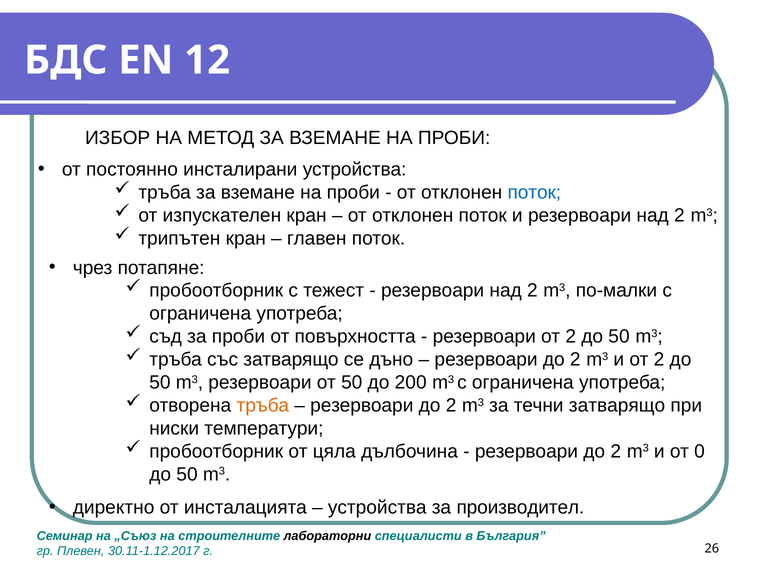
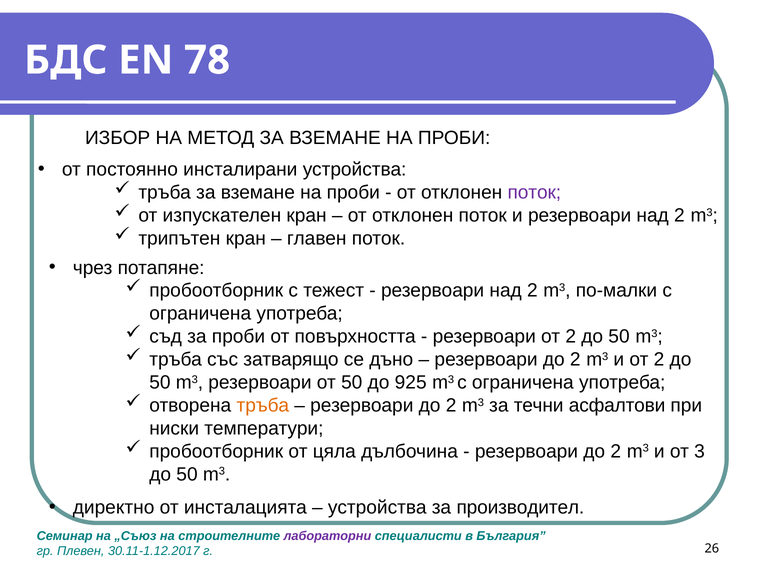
12: 12 -> 78 (207, 60)
поток colour: blue -> purple (534, 193)
200: 200 -> 925 (411, 382)
течни затварящо: затварящо -> асфалтови (617, 405)
0: 0 -> 3 (700, 451)
лабораторни colour: black -> purple (327, 536)
